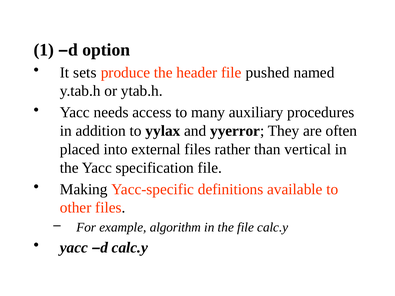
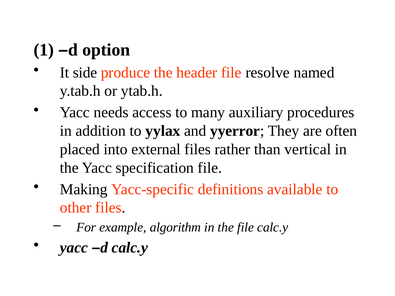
sets: sets -> side (85, 73)
pushed: pushed -> resolve (268, 73)
